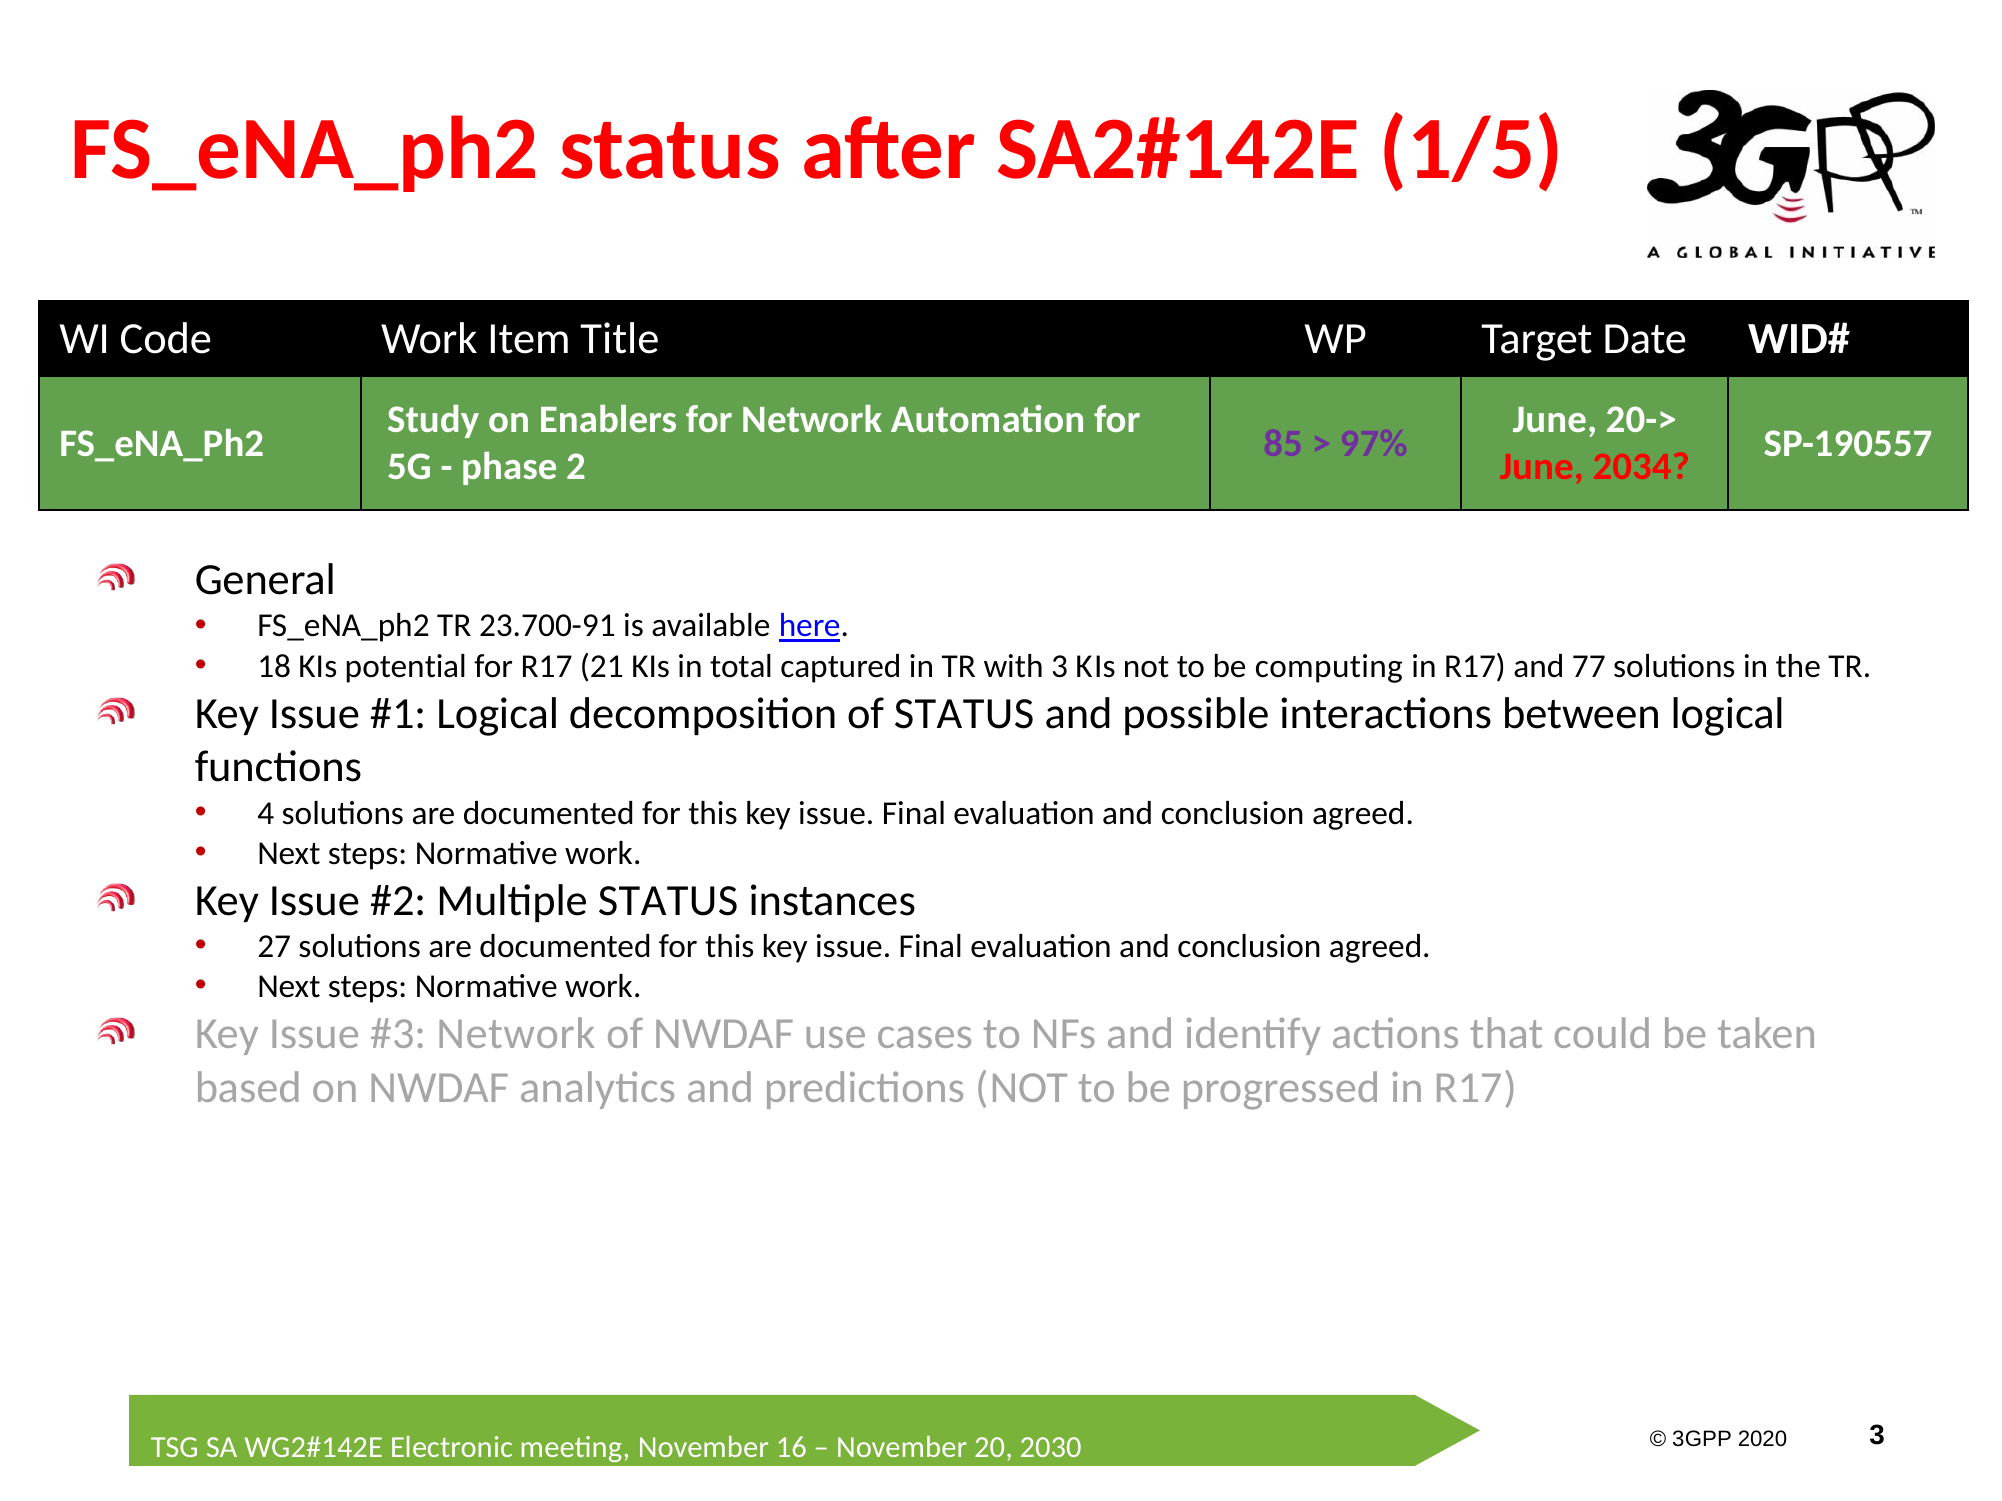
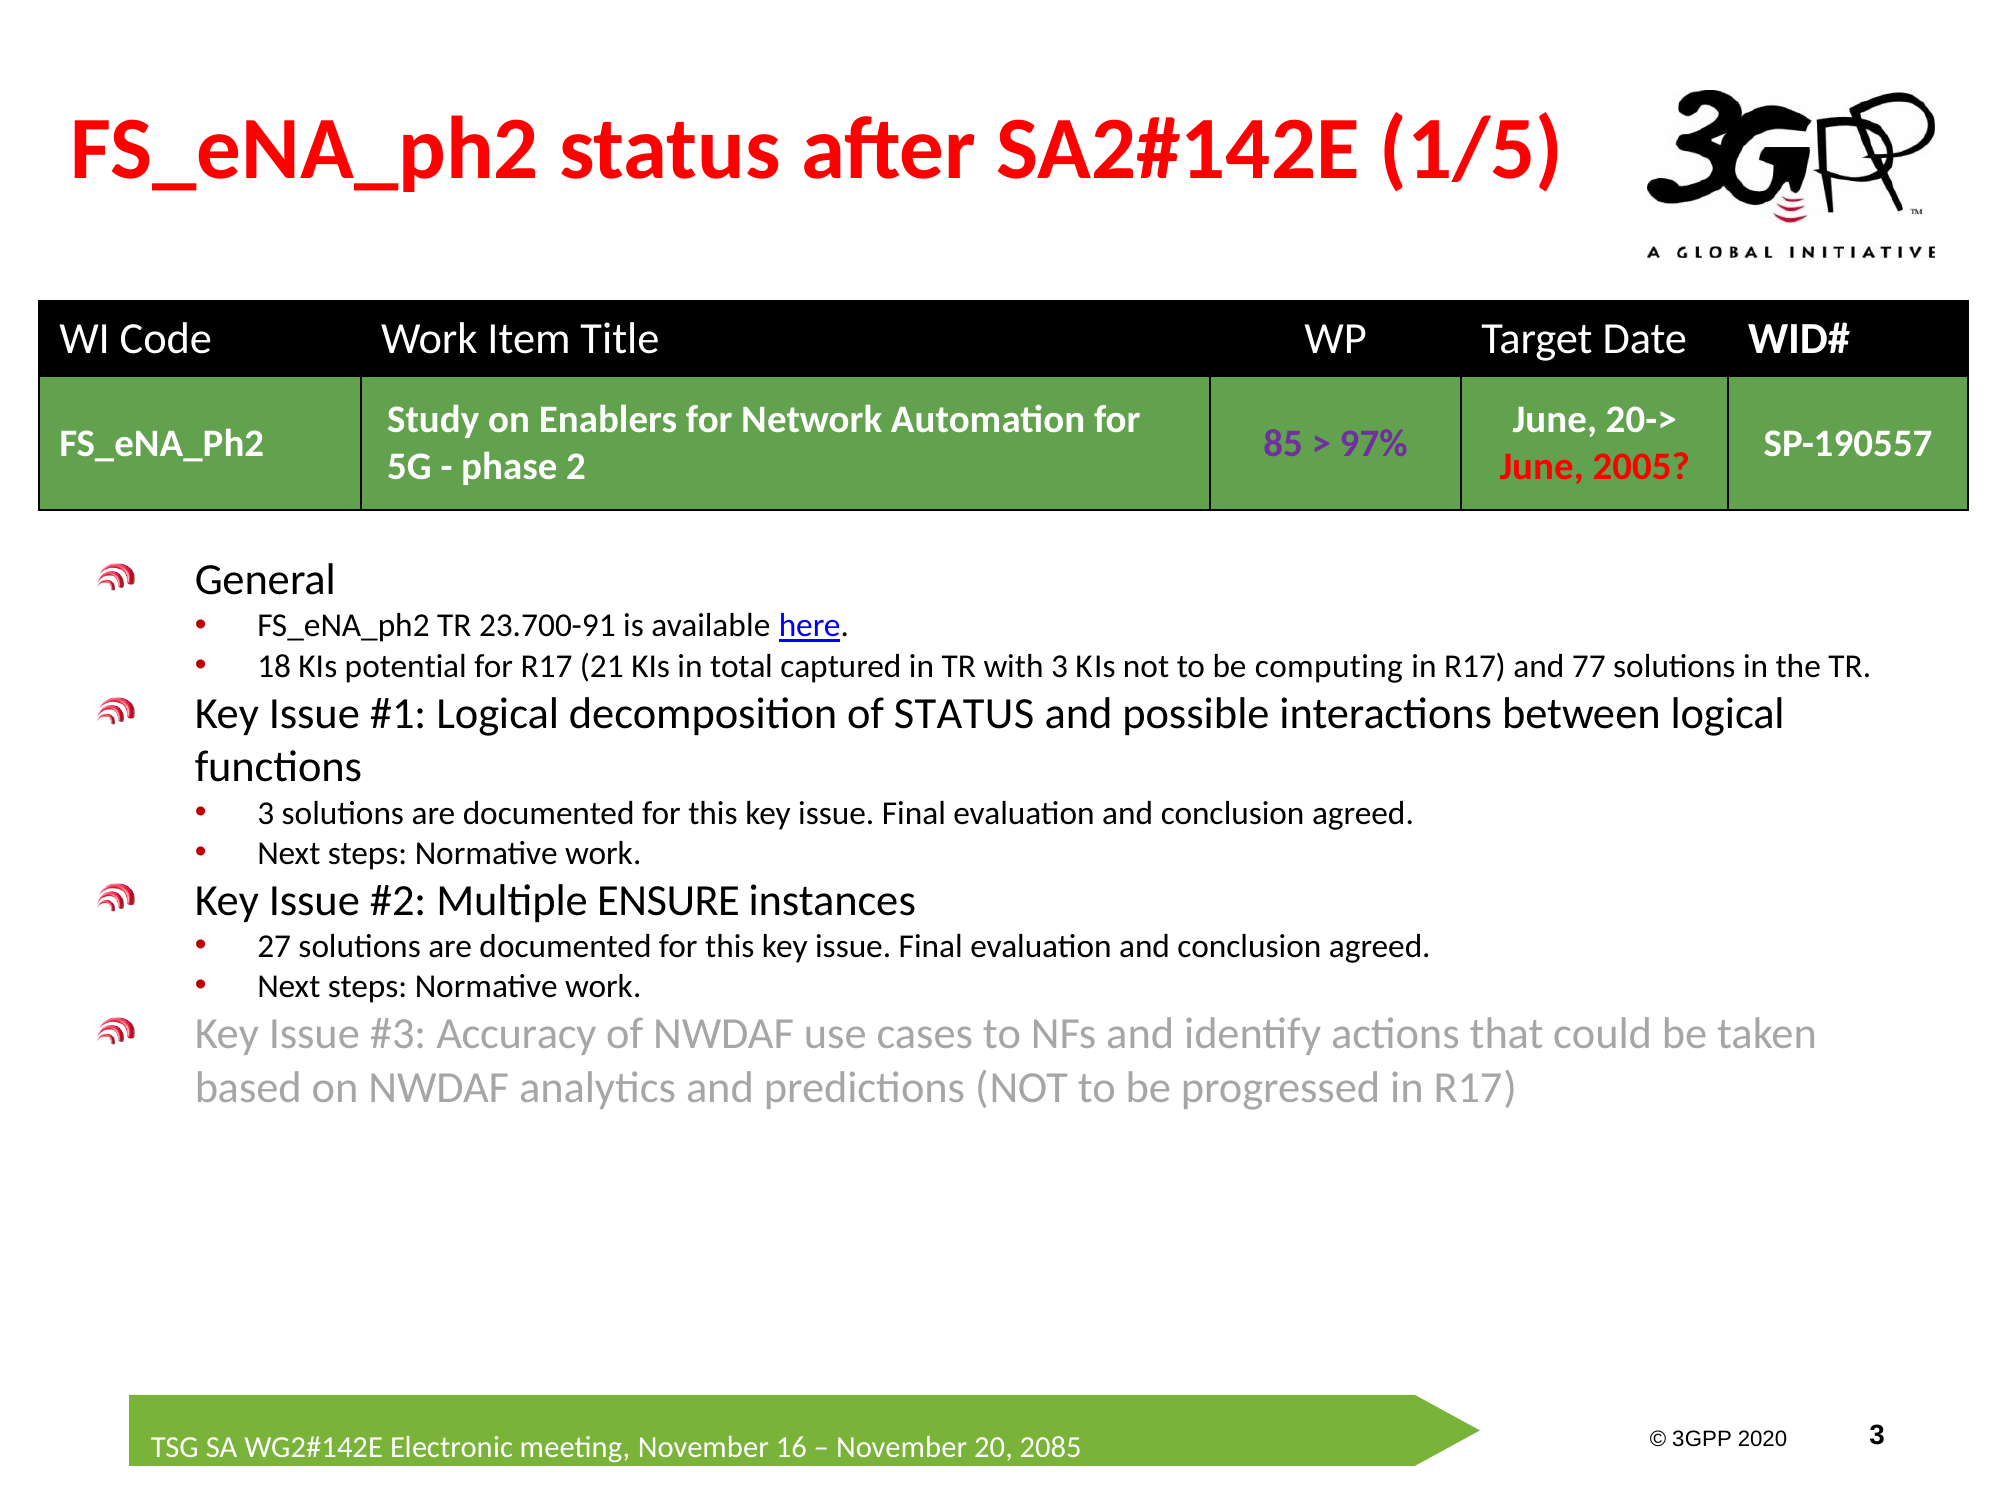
2034: 2034 -> 2005 (1641, 467)
4: 4 -> 3 (266, 813)
Multiple STATUS: STATUS -> ENSURE (668, 901)
Network: Network -> Accuracy (516, 1034)
2030: 2030 -> 2085 (1051, 1448)
